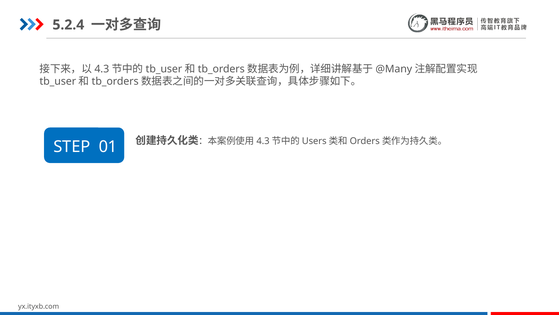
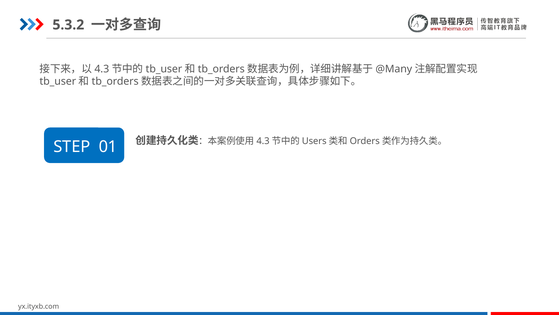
5.2.4: 5.2.4 -> 5.3.2 (68, 25)
